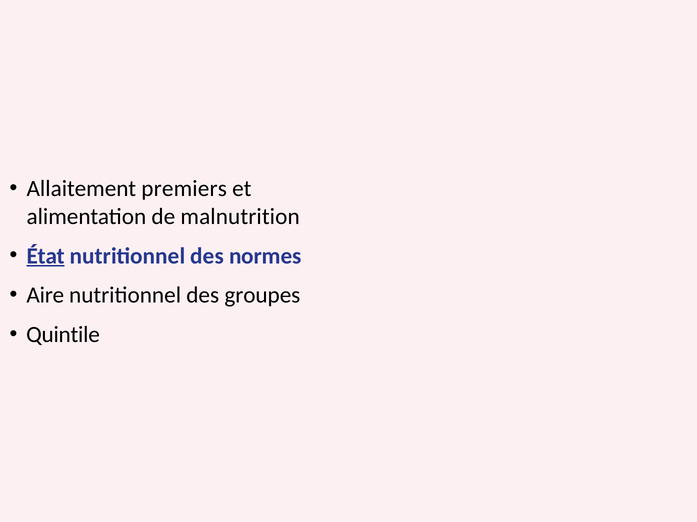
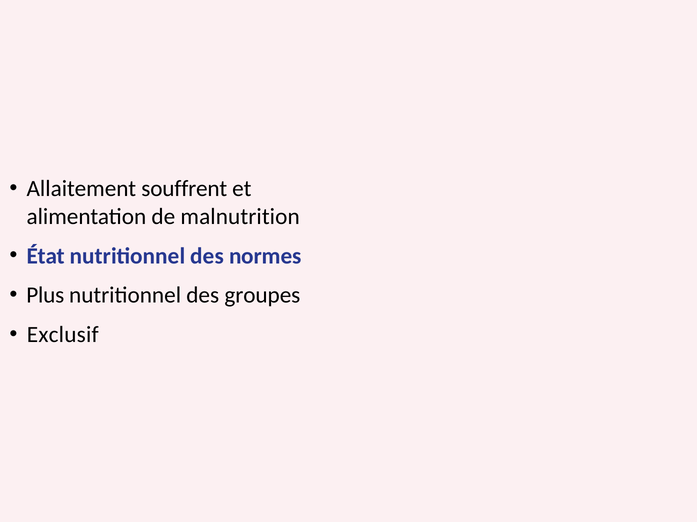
premiers: premiers -> souffrent (184, 189)
État underline: present -> none (46, 256)
Aire: Aire -> Plus (45, 296)
Quintile: Quintile -> Exclusif (63, 335)
